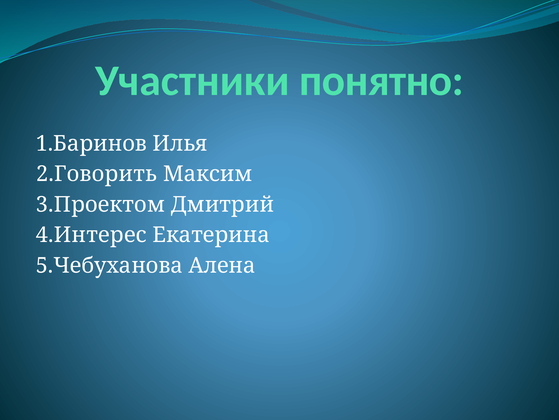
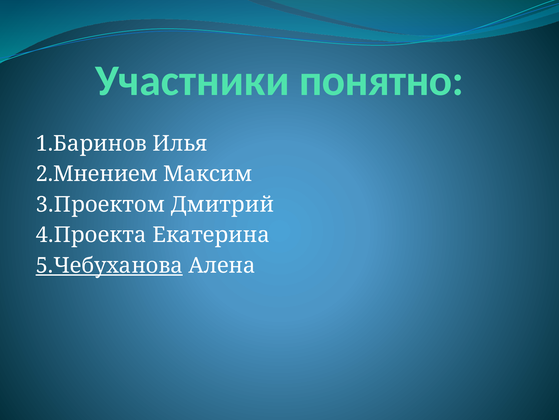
2.Говорить: 2.Говорить -> 2.Мнением (97, 174)
4.Интерес: 4.Интерес -> 4.Проекта (91, 235)
5.Чебуханова underline: none -> present (109, 265)
